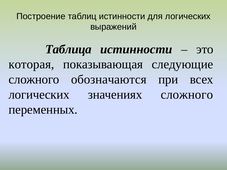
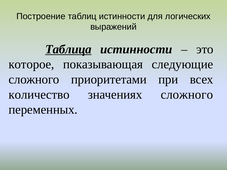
Таблица underline: none -> present (68, 49)
которая: которая -> которое (31, 64)
обозначаются: обозначаются -> приоритетами (109, 80)
логических: логических -> количество (39, 95)
